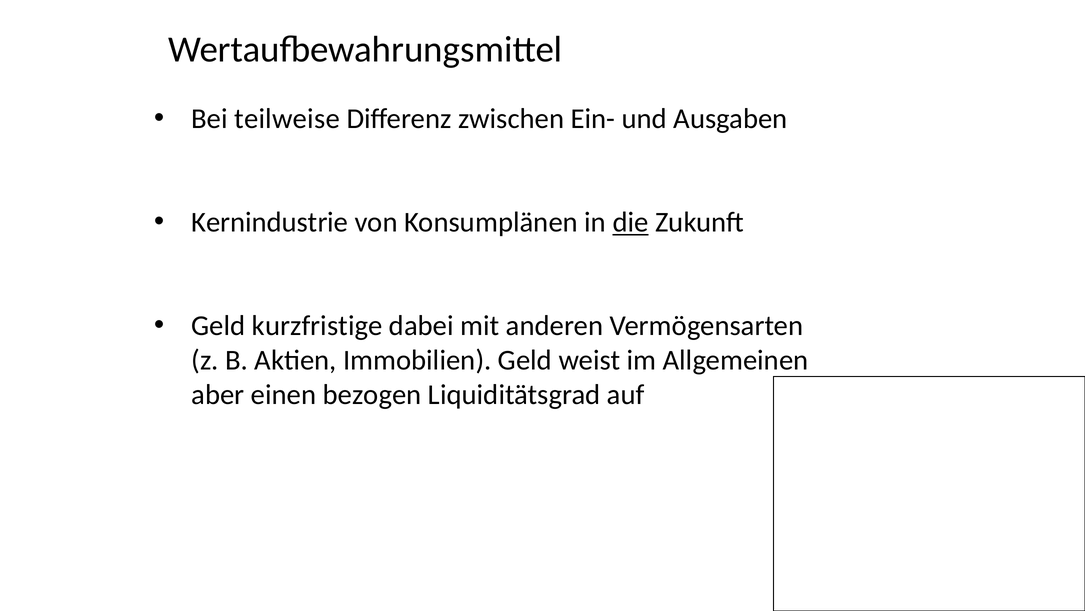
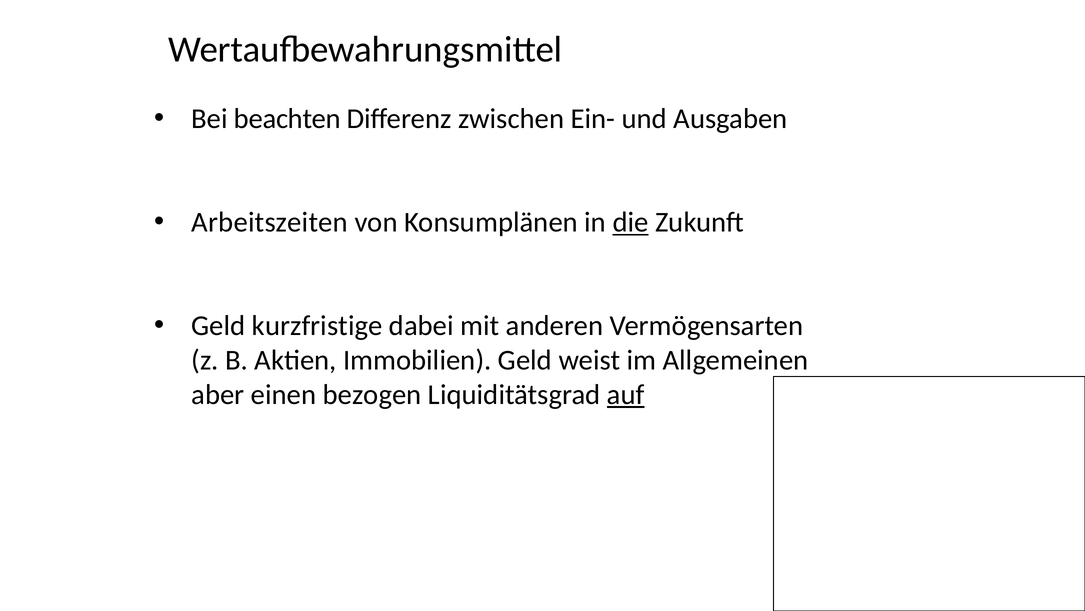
teilweise: teilweise -> beachten (287, 119)
Kernindustrie: Kernindustrie -> Arbeitszeiten (270, 222)
auf underline: none -> present (626, 394)
